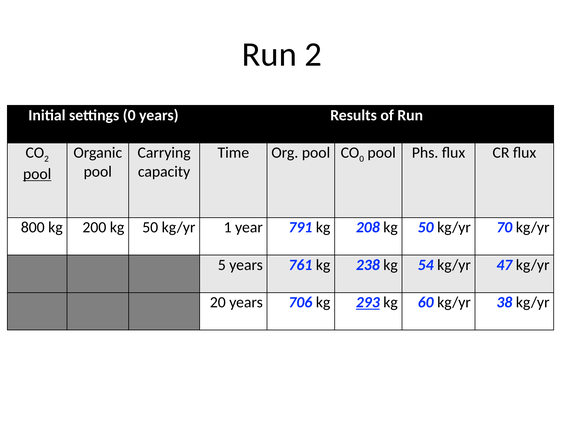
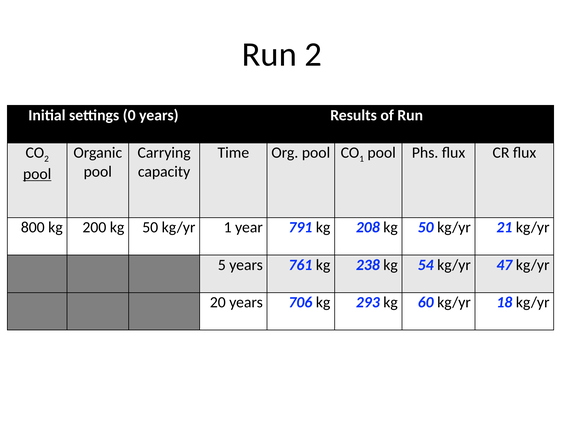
0: 0 -> 1 (362, 159)
70: 70 -> 21 (504, 227)
293 underline: present -> none (368, 302)
38: 38 -> 18 (504, 302)
